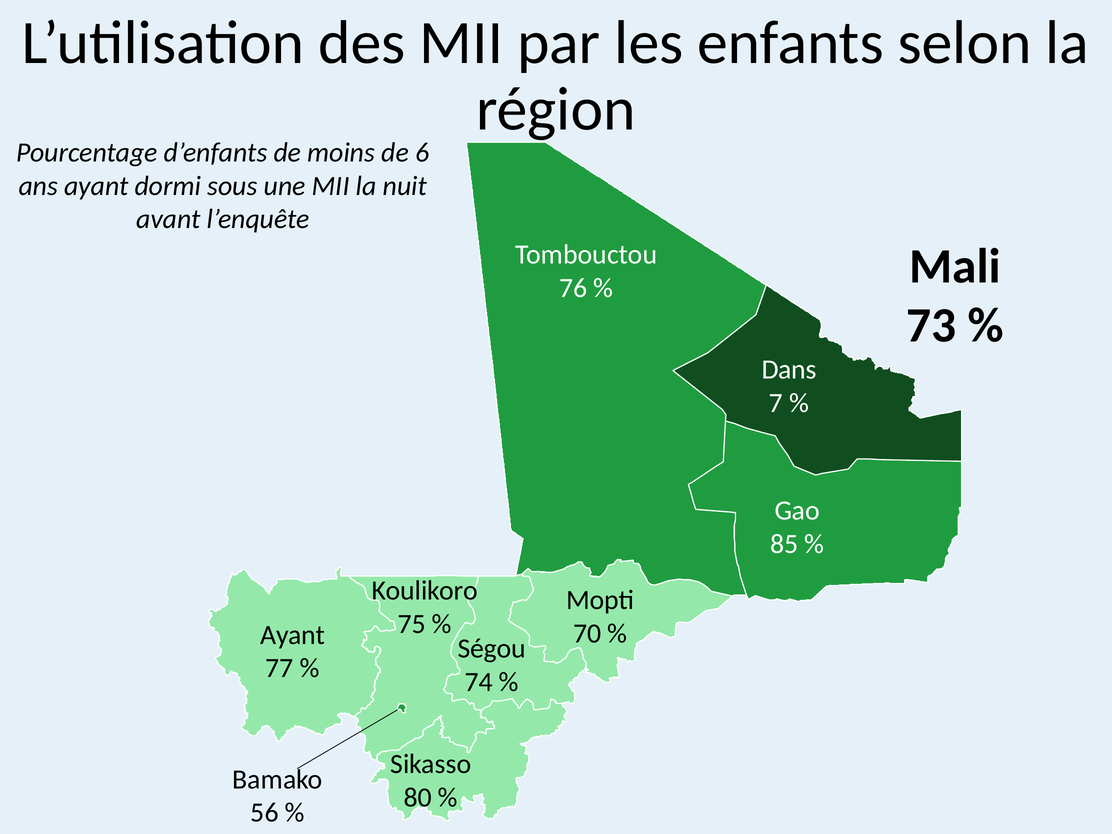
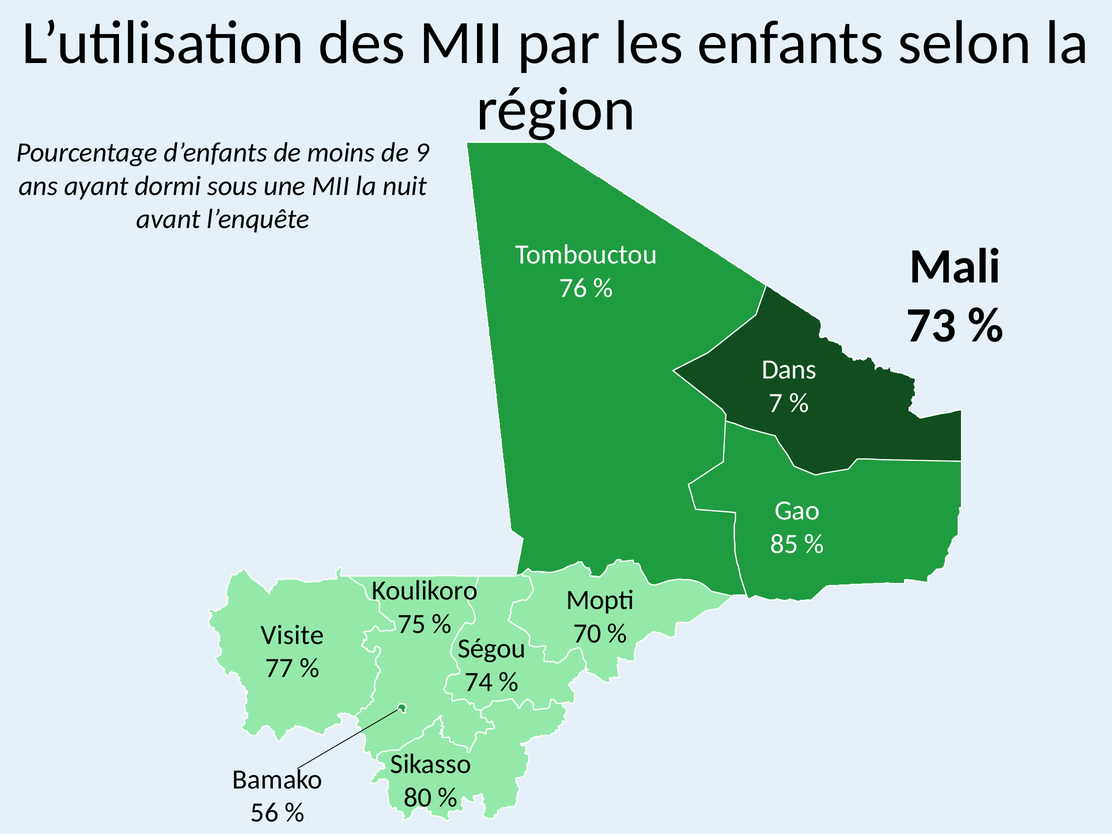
6: 6 -> 9 (422, 153)
Ayant: Ayant -> Visite (292, 635)
